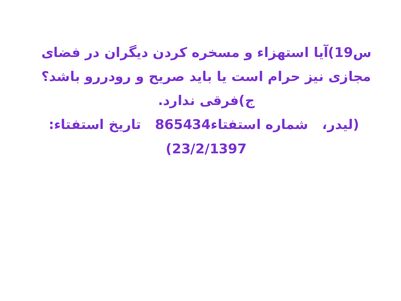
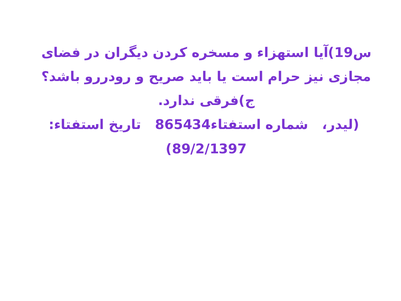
23/2/1397: 23/2/1397 -> 89/2/1397 (209, 149)
